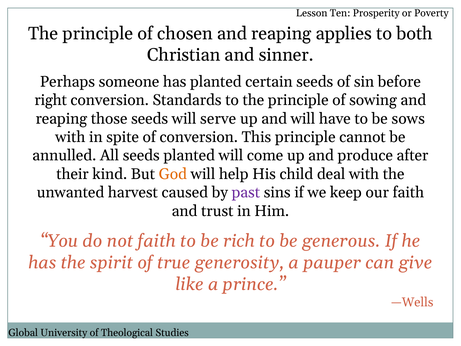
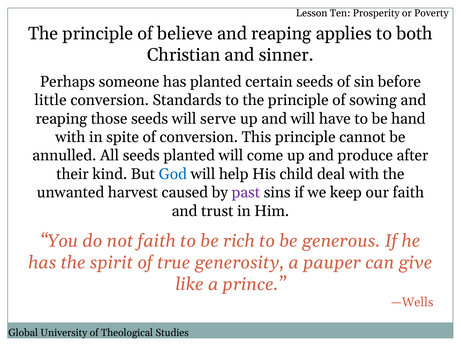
chosen: chosen -> believe (185, 33)
right: right -> little (51, 100)
sows: sows -> hand (408, 119)
God colour: orange -> blue (173, 174)
